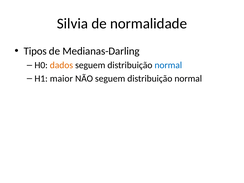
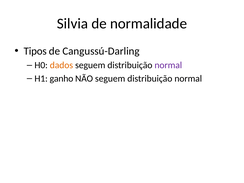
Medianas-Darling: Medianas-Darling -> Cangussú-Darling (101, 51)
normal colour: blue -> purple (168, 65)
maior: maior -> ganho (61, 78)
